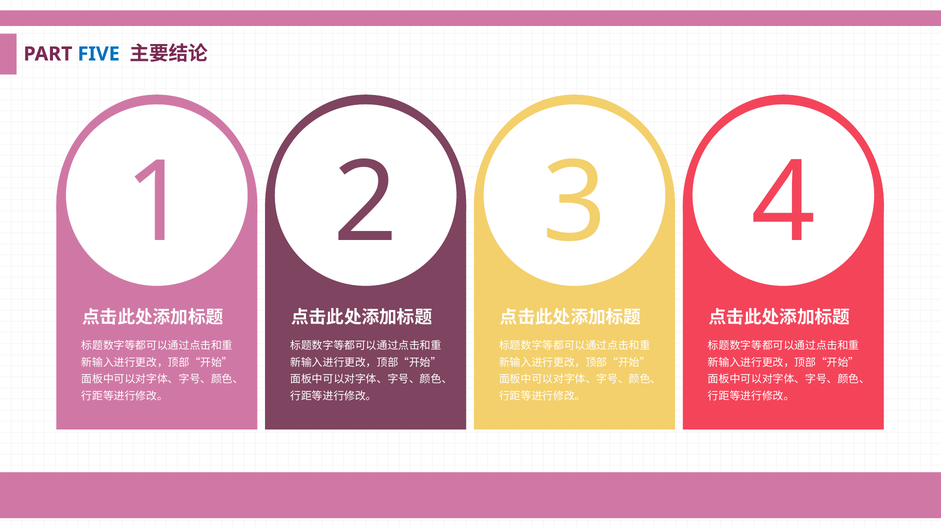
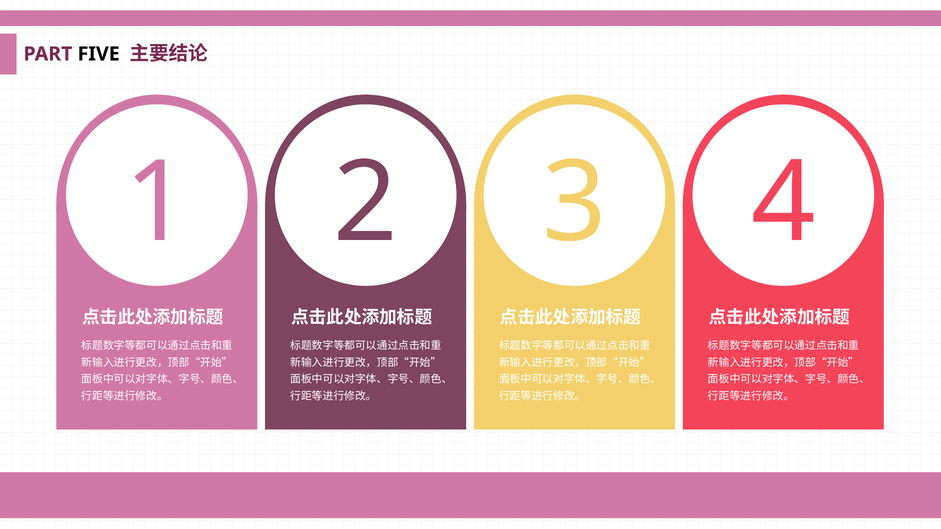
FIVE colour: blue -> black (99, 54)
